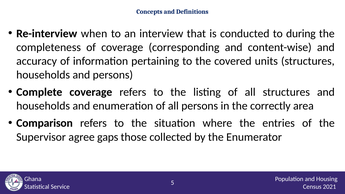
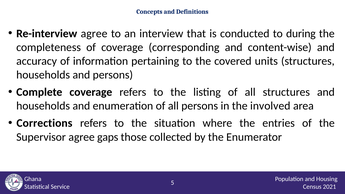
Re-interview when: when -> agree (94, 33)
correctly: correctly -> involved (270, 106)
Comparison: Comparison -> Corrections (44, 123)
